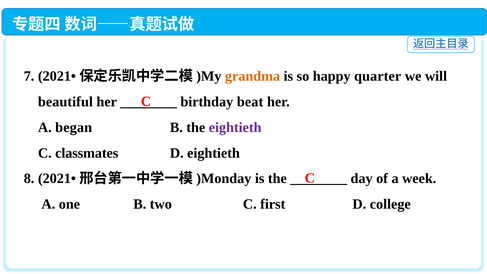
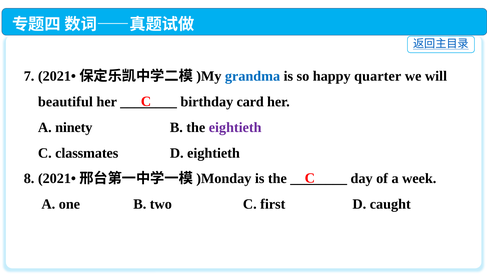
grandma colour: orange -> blue (253, 76)
beat: beat -> card (250, 102)
began: began -> ninety (74, 127)
college: college -> caught (390, 204)
